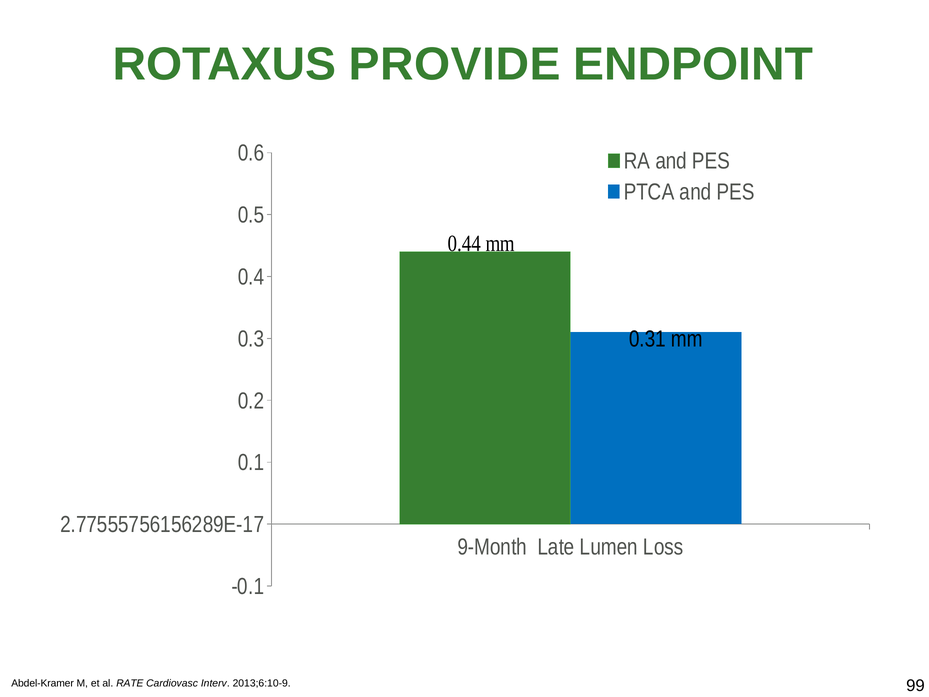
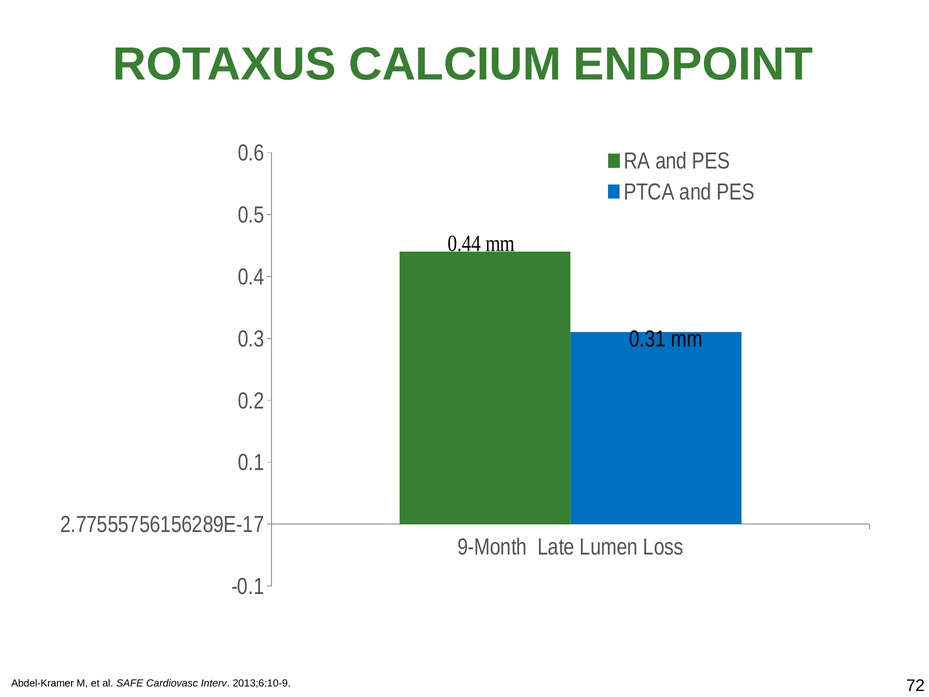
PROVIDE: PROVIDE -> CALCIUM (455, 65)
RATE: RATE -> SAFE (130, 683)
99: 99 -> 72 (915, 685)
